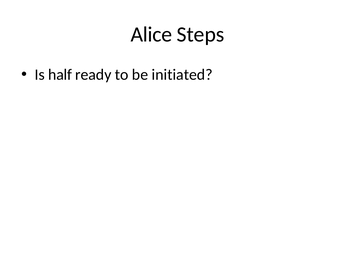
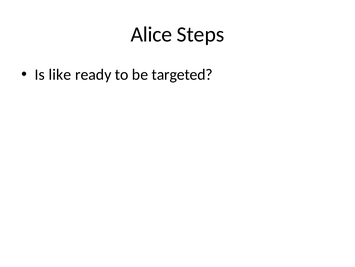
half: half -> like (60, 74)
initiated: initiated -> targeted (182, 74)
